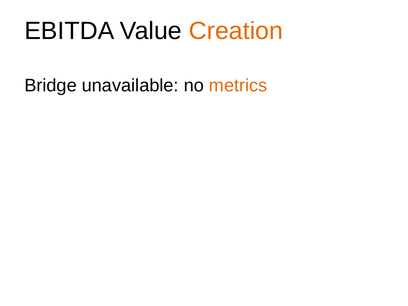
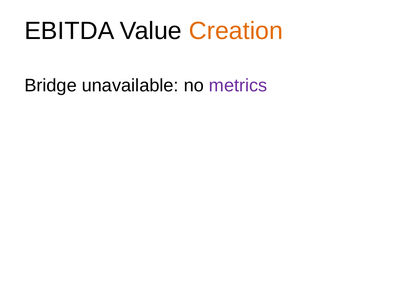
metrics colour: orange -> purple (238, 86)
